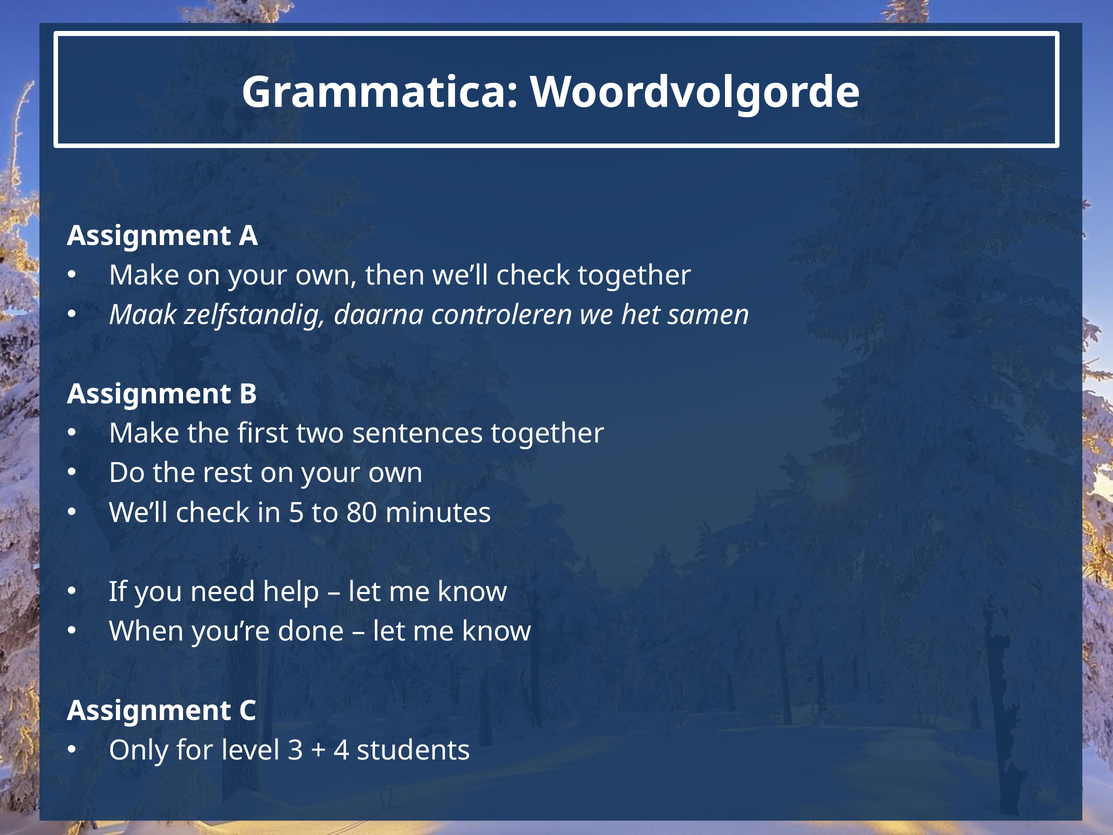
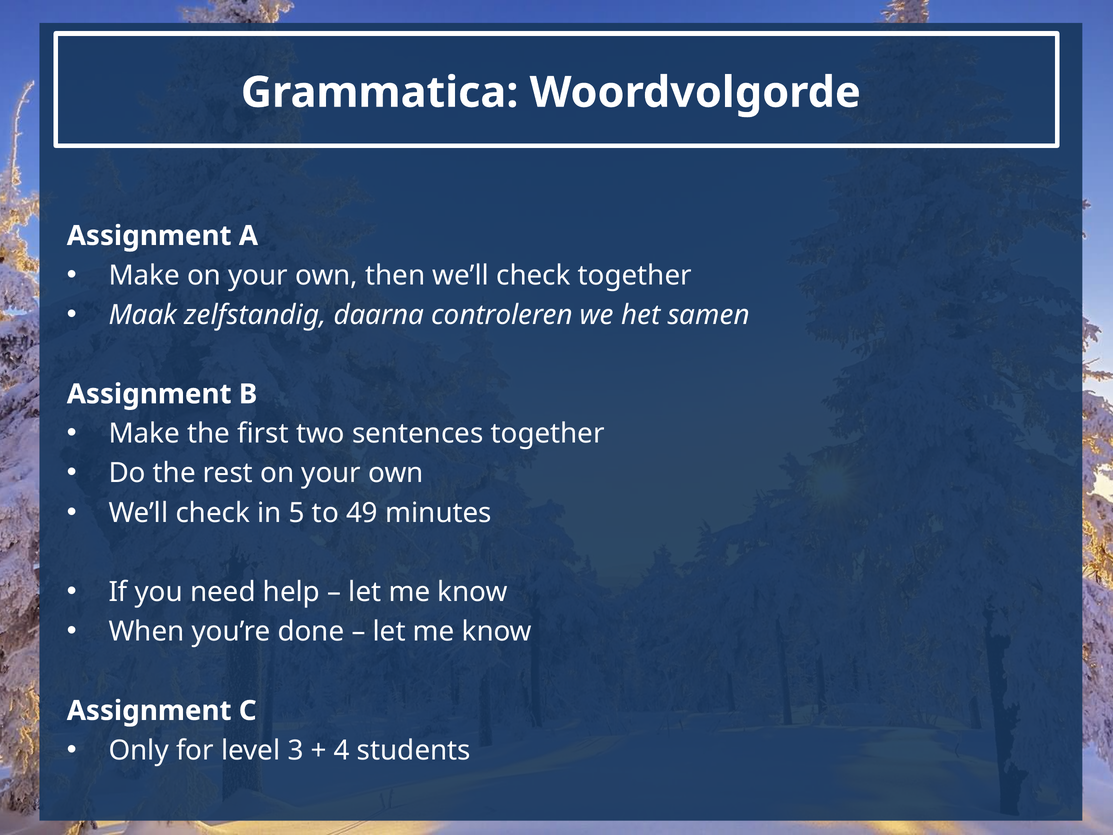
80: 80 -> 49 (362, 513)
